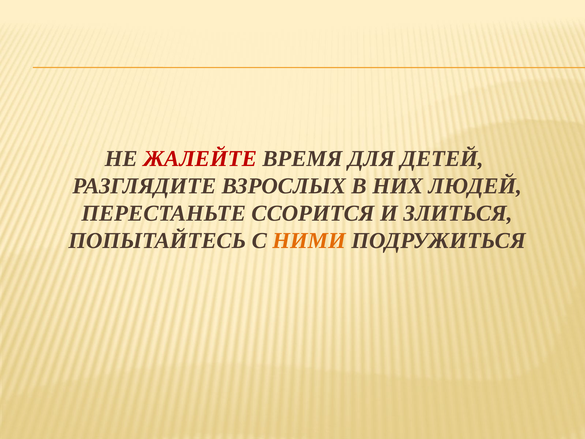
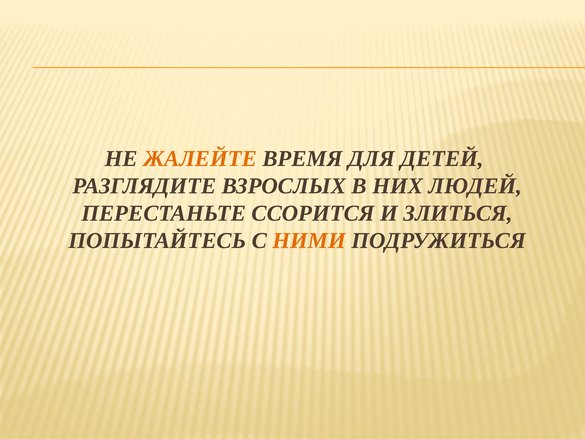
ЖАЛЕЙТЕ colour: red -> orange (200, 159)
